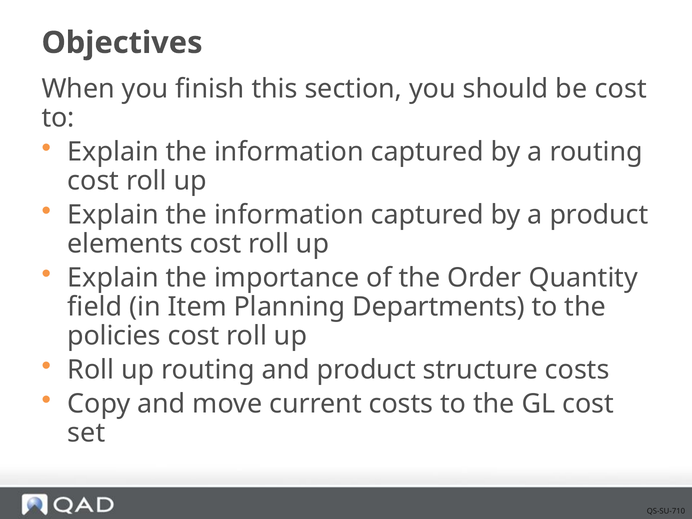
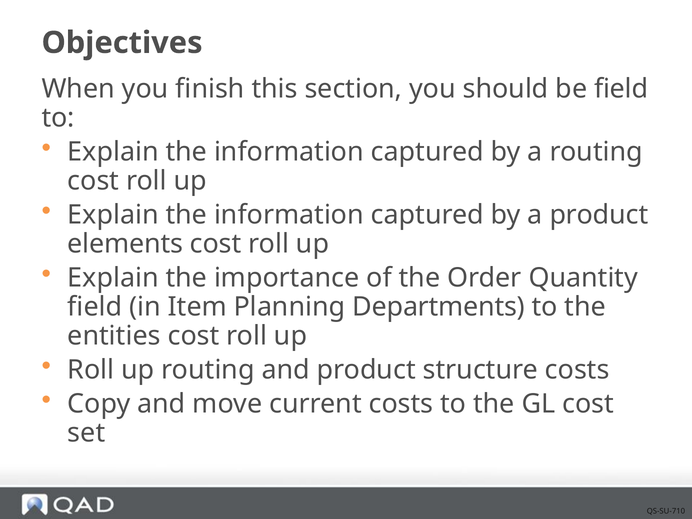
be cost: cost -> field (621, 89)
policies: policies -> entities (114, 336)
